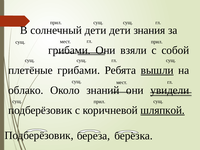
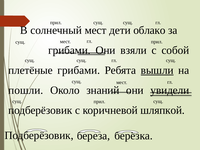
солнечный дети: дети -> мест (96, 30)
знания: знания -> облако (149, 30)
облако: облако -> пошли (26, 90)
шляпкой underline: present -> none (163, 110)
